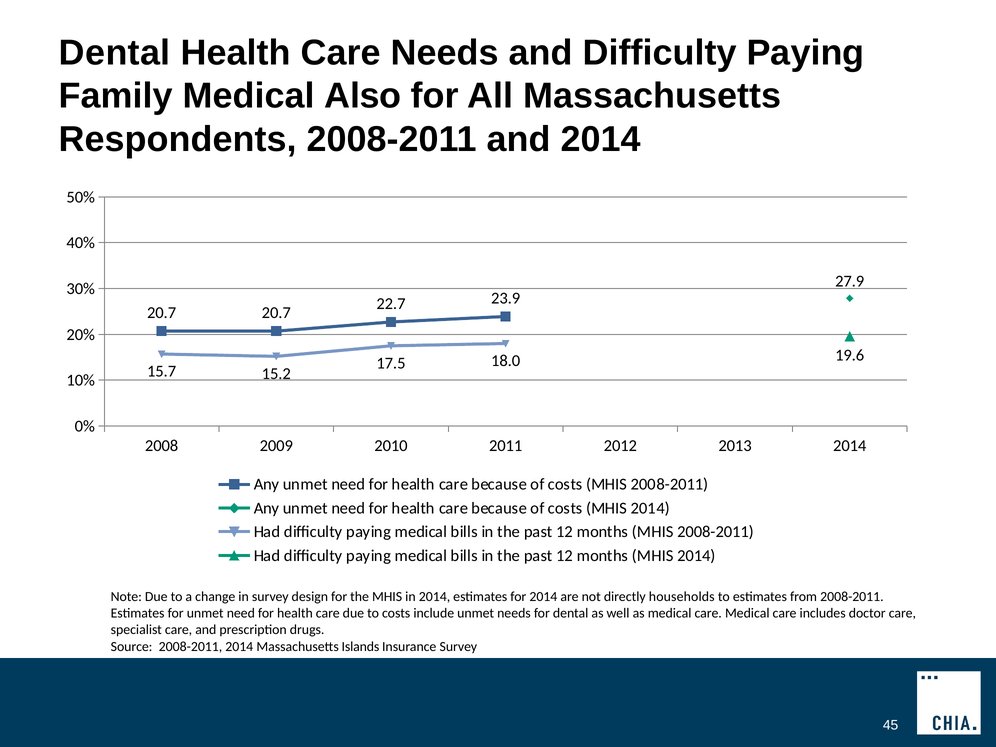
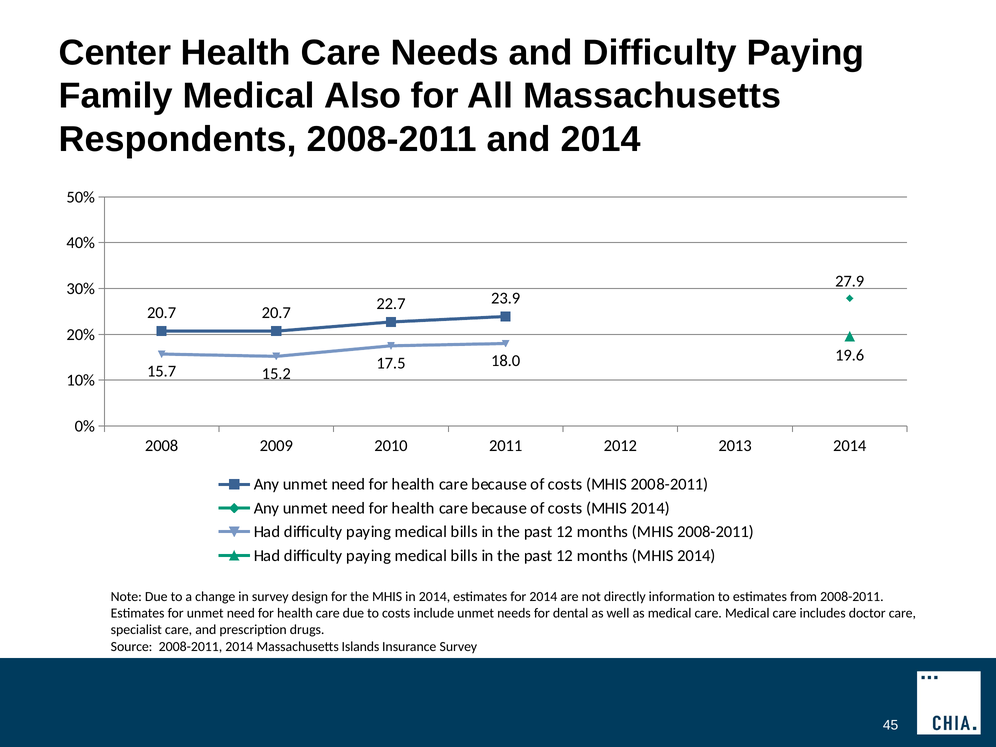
Dental: Dental -> Center (115, 53)
households: households -> information (682, 597)
